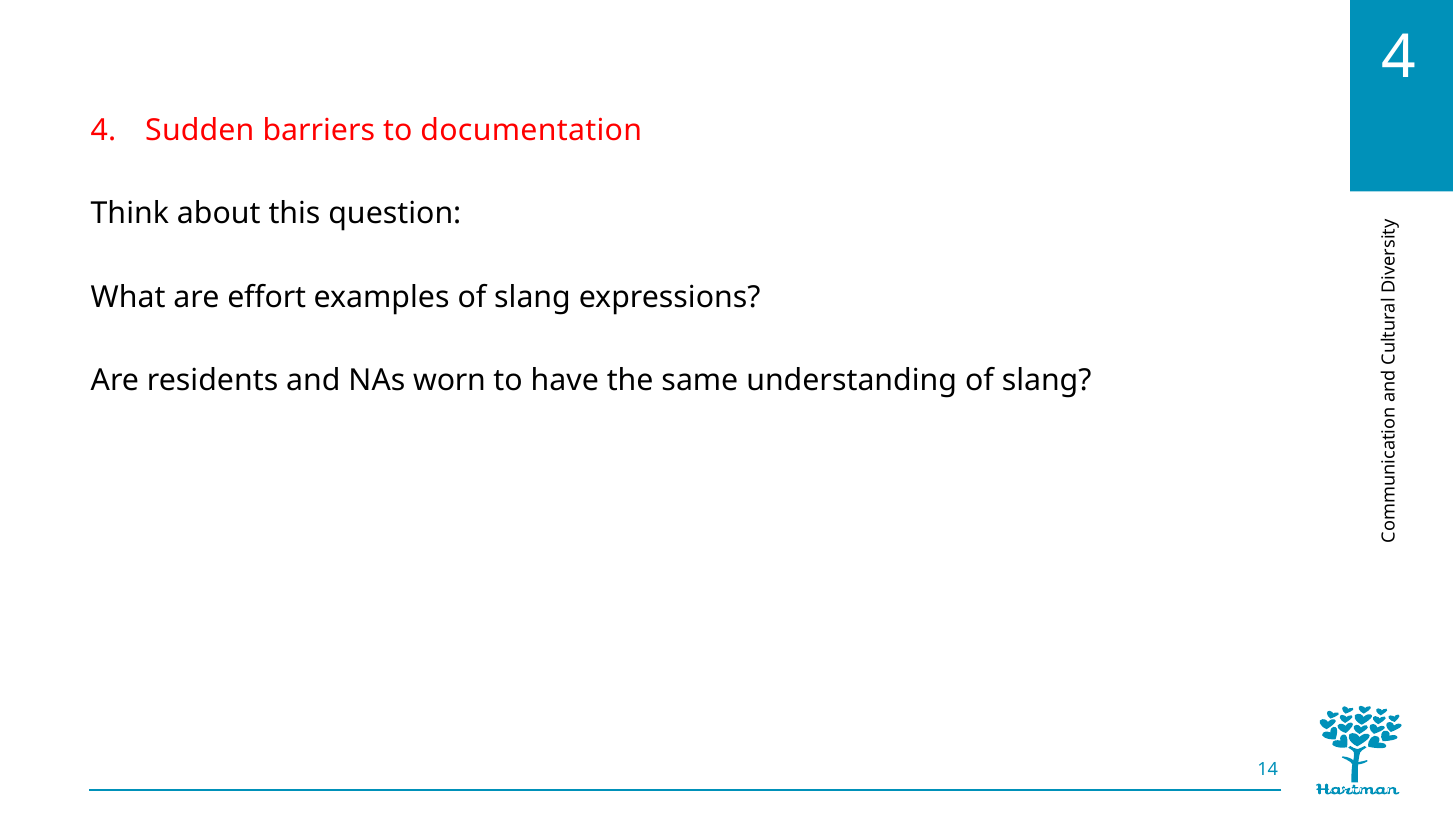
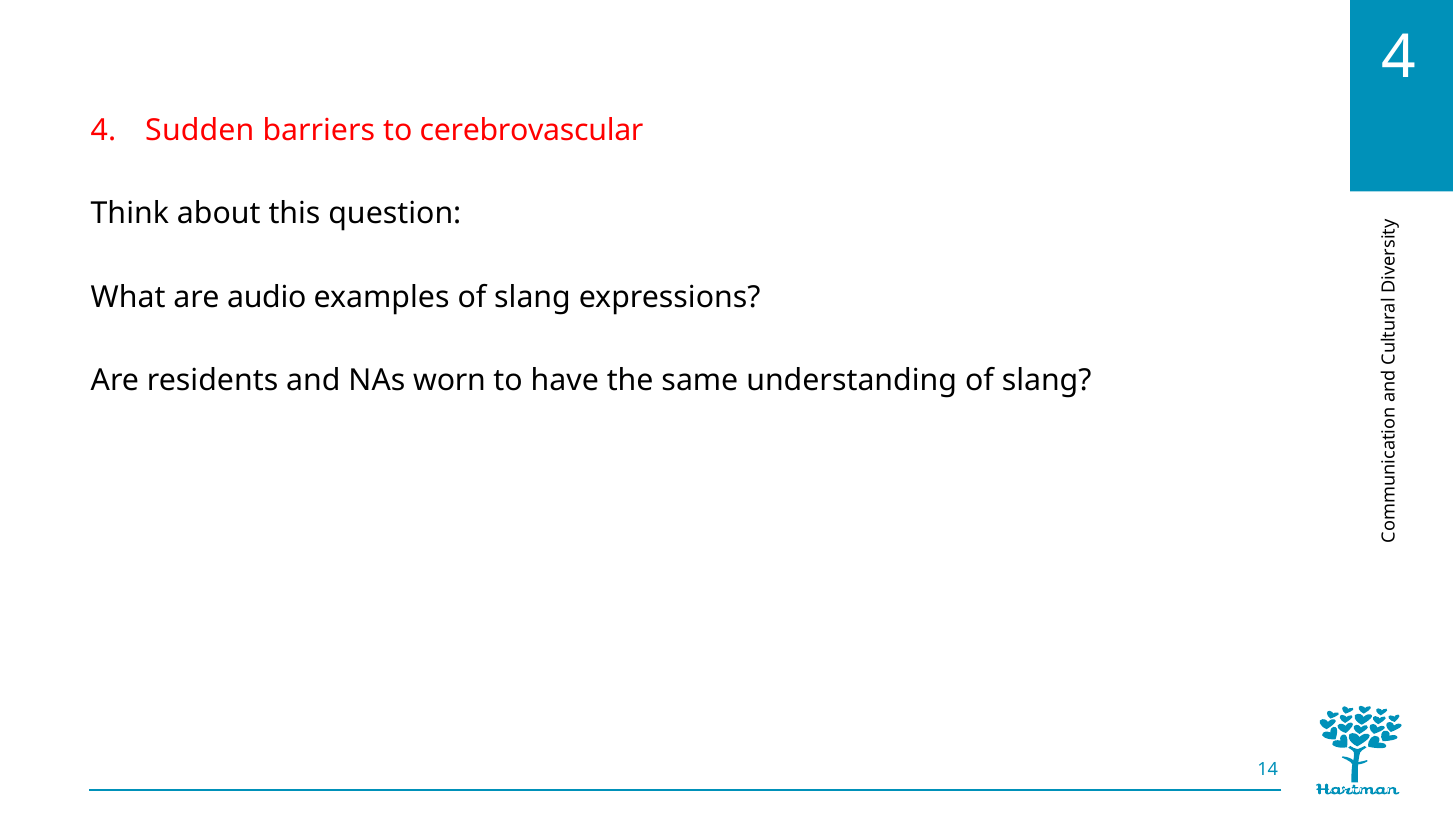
documentation: documentation -> cerebrovascular (532, 130)
effort: effort -> audio (267, 298)
